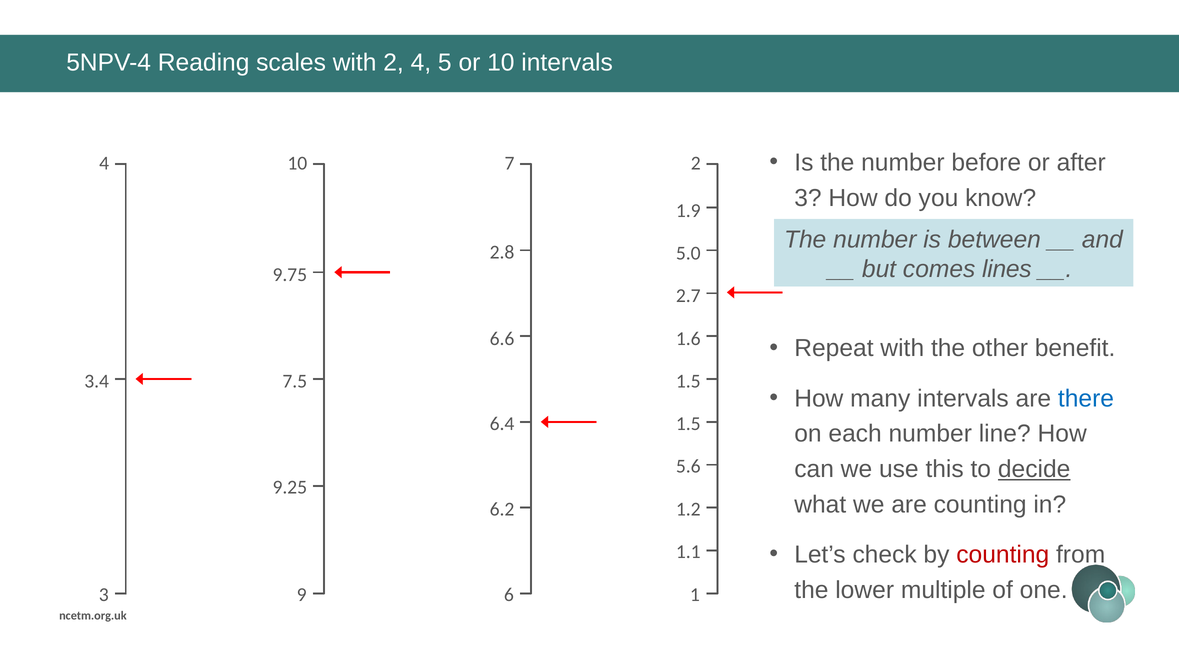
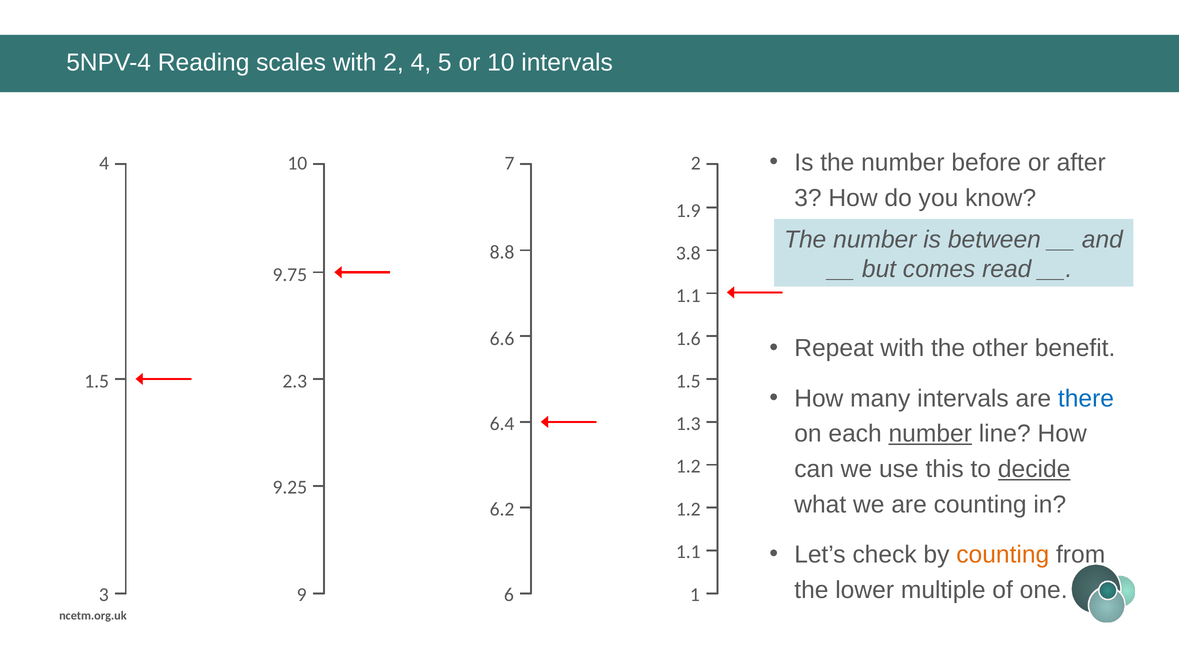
2.8: 2.8 -> 8.8 (502, 252)
5.0: 5.0 -> 3.8 (688, 253)
lines: lines -> read (1007, 269)
2.7: 2.7 -> 1.1 (688, 296)
3.4: 3.4 -> 1.5 (97, 381)
7.5: 7.5 -> 2.3 (295, 381)
1.5: 1.5 -> 1.3 (688, 424)
number underline: none -> present (930, 434)
5.6: 5.6 -> 1.2 (688, 467)
counting colour: red -> orange (1003, 555)
